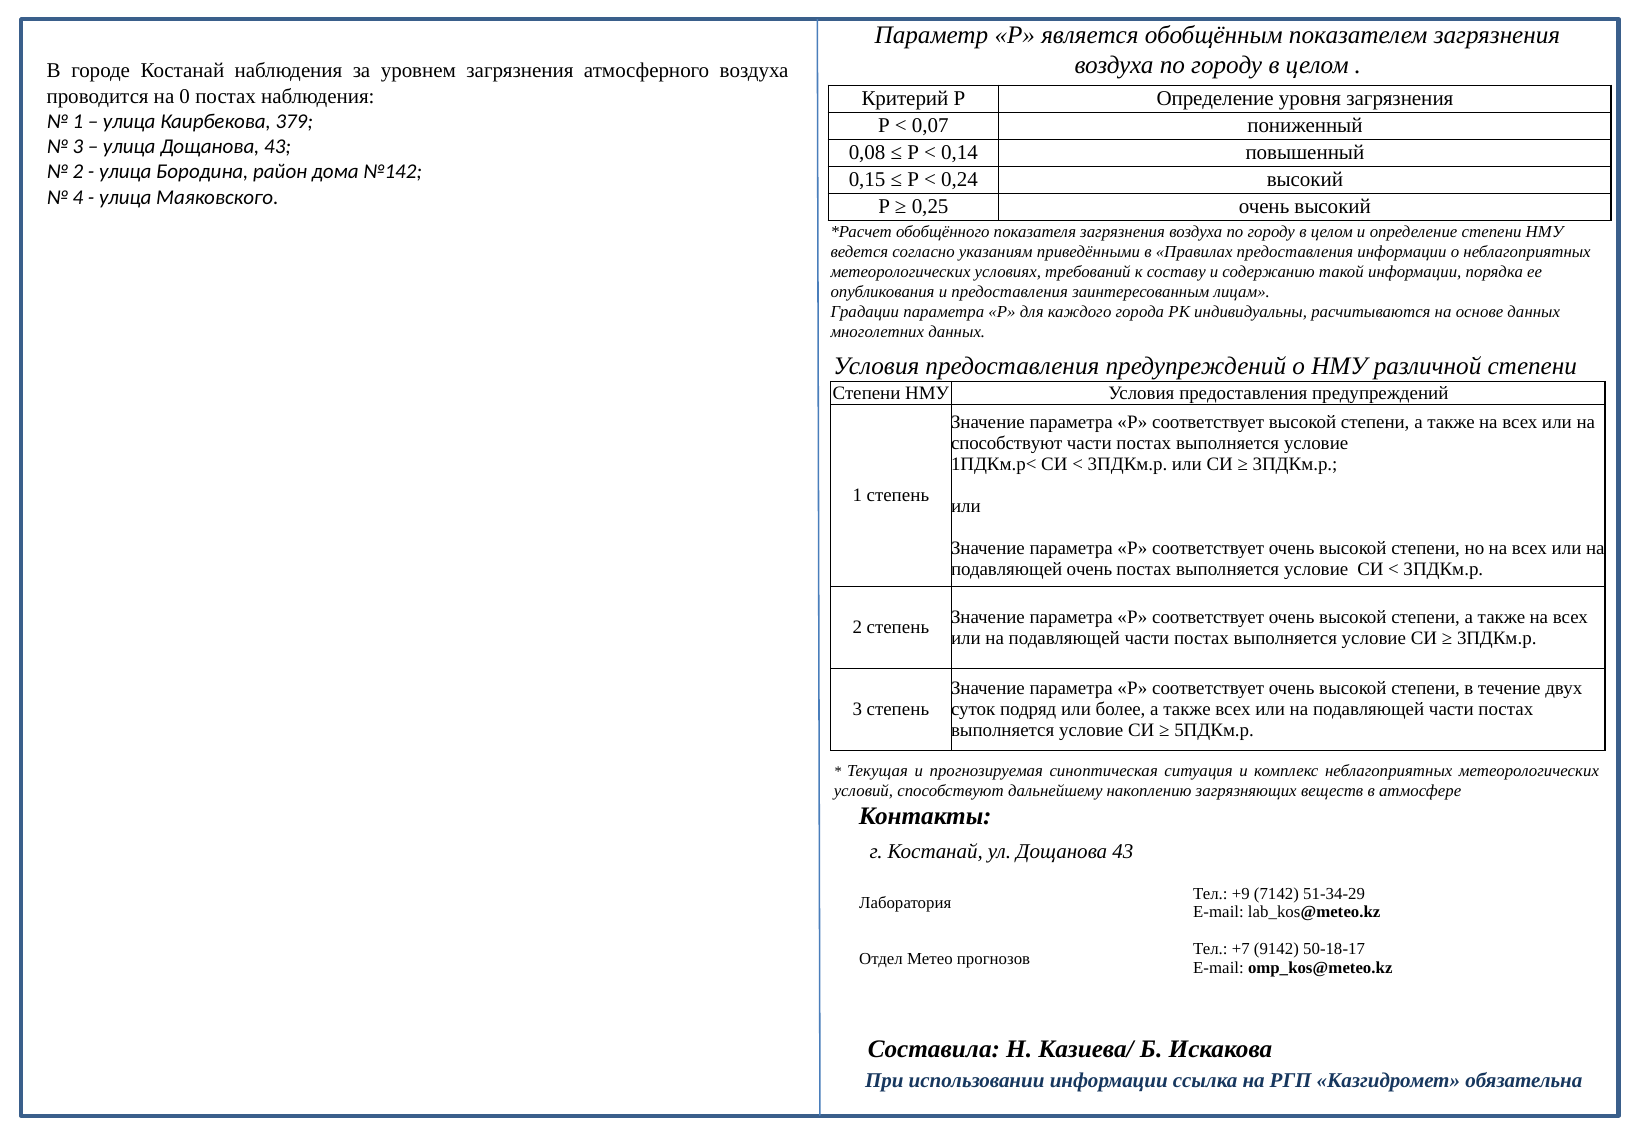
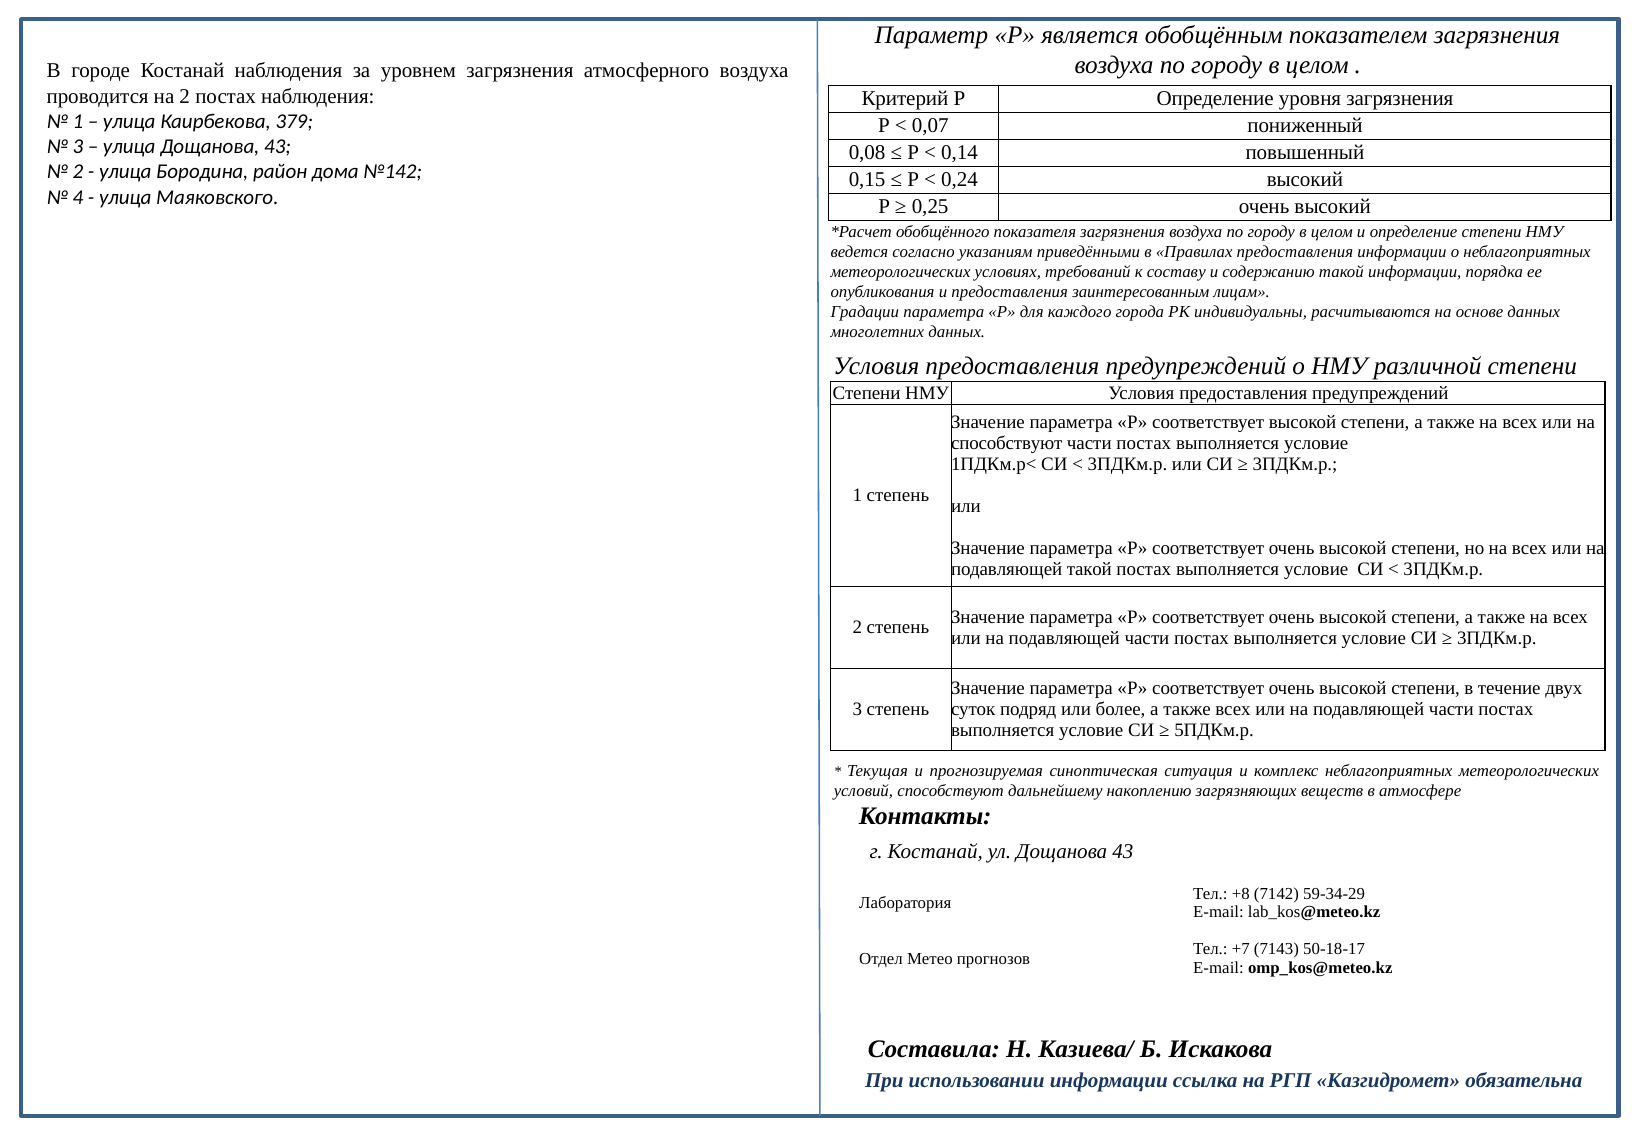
на 0: 0 -> 2 (185, 96)
подавляющей очень: очень -> такой (1089, 569)
+9: +9 -> +8 (1241, 894)
51-34-29: 51-34-29 -> 59-34-29 (1334, 894)
9142: 9142 -> 7143 (1276, 949)
